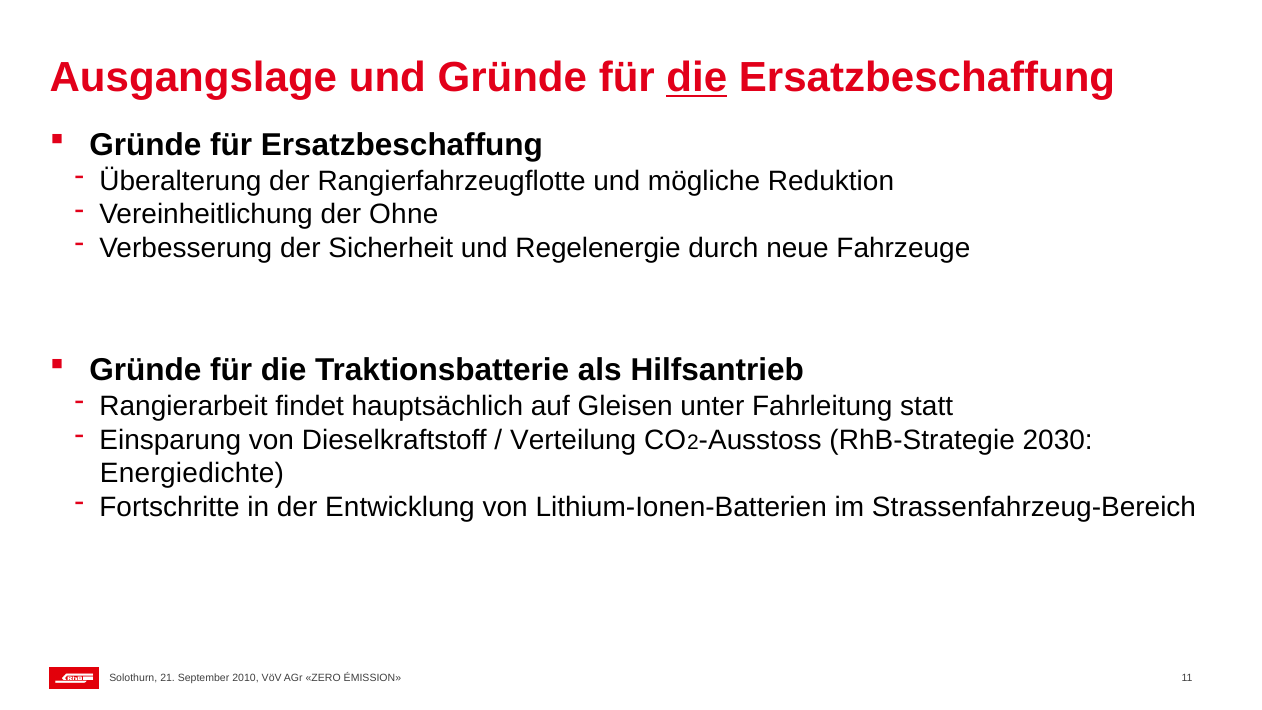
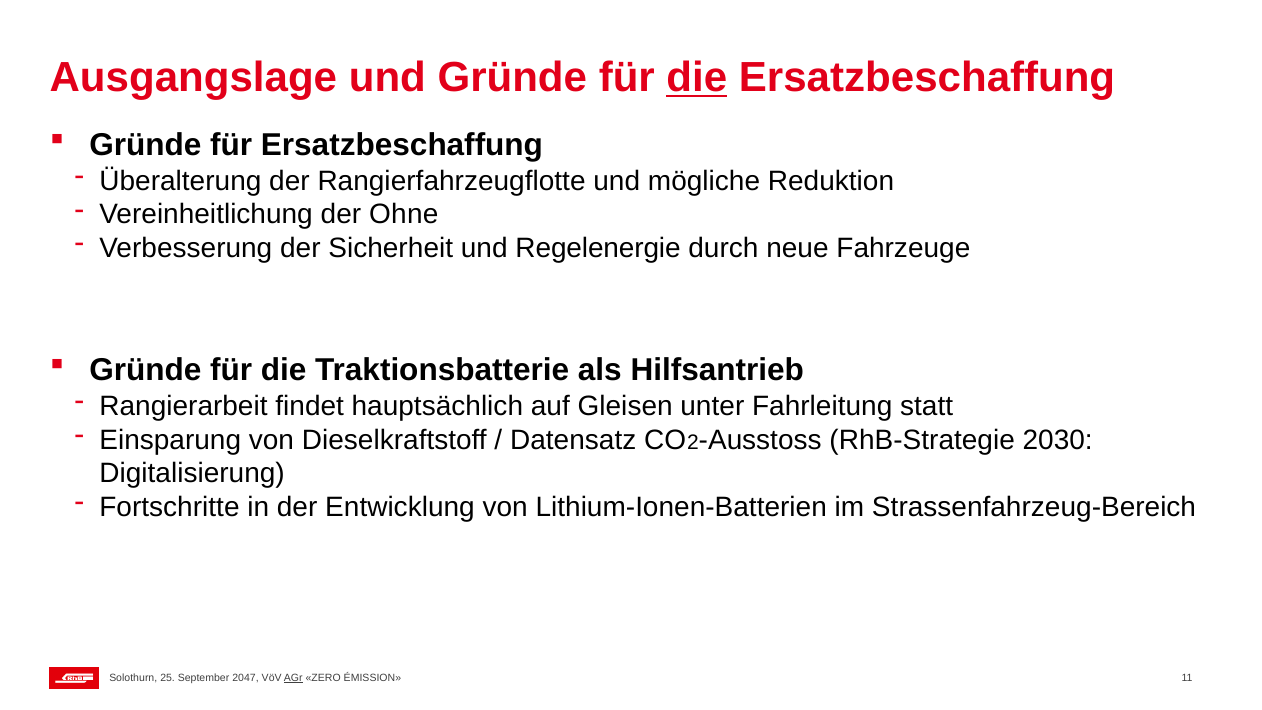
Verteilung: Verteilung -> Datensatz (573, 440)
Energiedichte: Energiedichte -> Digitalisierung (192, 473)
21: 21 -> 25 (168, 678)
2010: 2010 -> 2047 (246, 678)
AGr underline: none -> present (293, 678)
